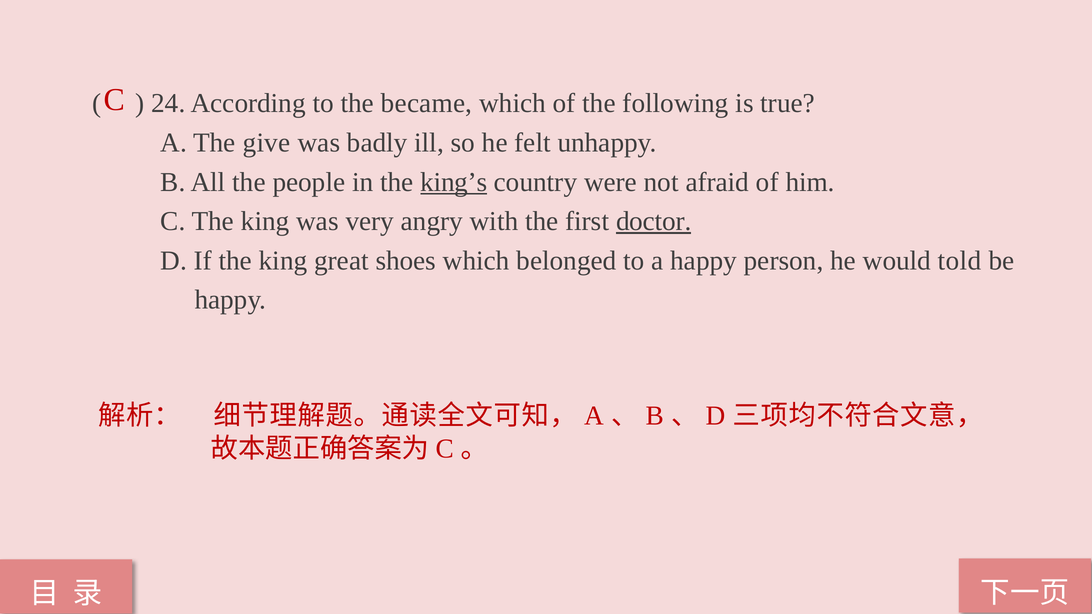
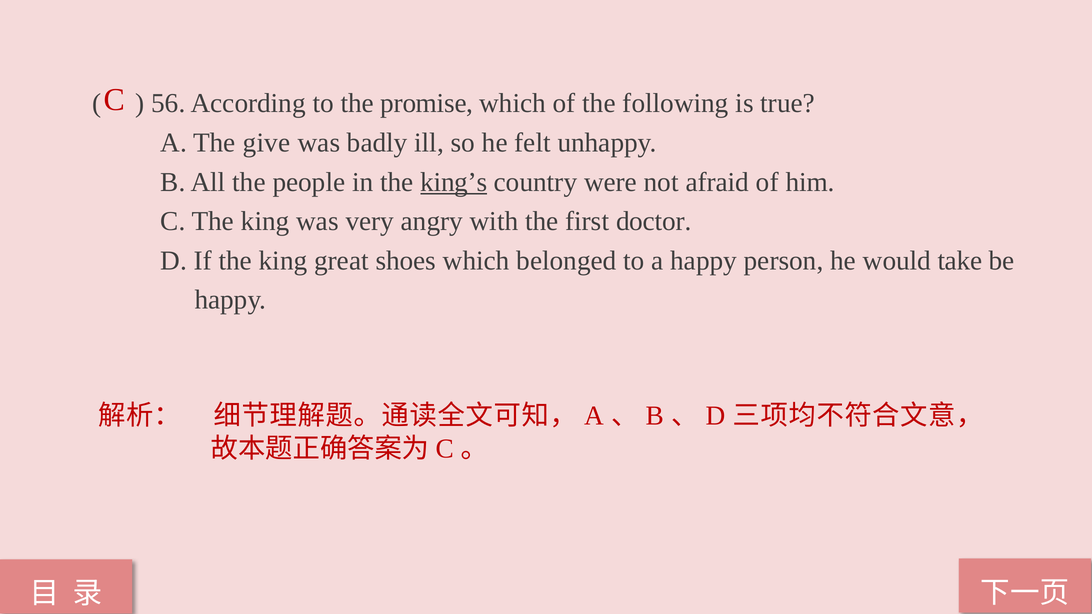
24: 24 -> 56 (168, 103)
became: became -> promise (427, 103)
doctor underline: present -> none (654, 221)
told: told -> take (960, 261)
